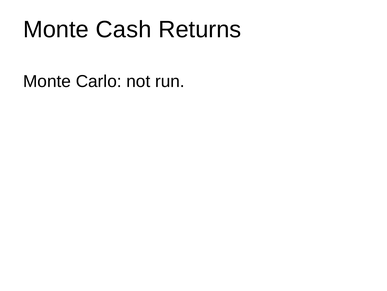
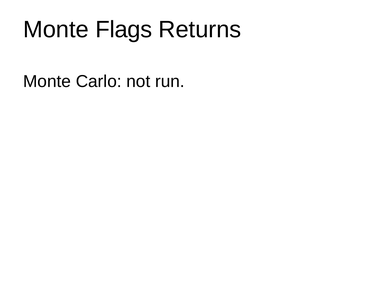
Cash: Cash -> Flags (124, 29)
